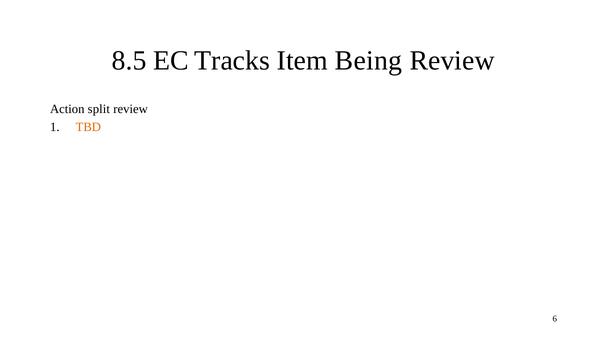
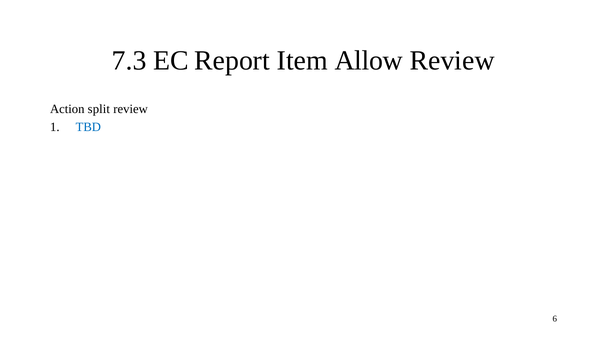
8.5: 8.5 -> 7.3 (129, 61)
Tracks: Tracks -> Report (232, 61)
Being: Being -> Allow (369, 61)
TBD colour: orange -> blue (88, 127)
